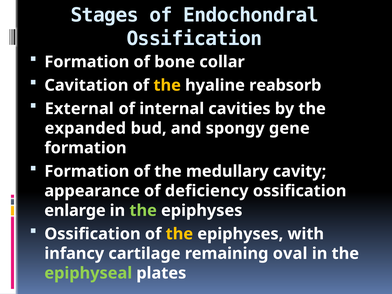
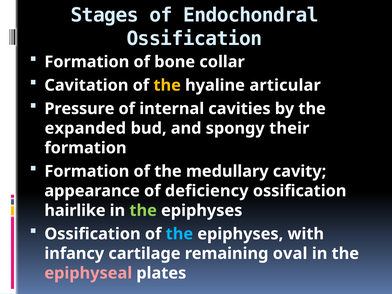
reabsorb: reabsorb -> articular (285, 85)
External: External -> Pressure (79, 109)
gene: gene -> their (289, 128)
enlarge: enlarge -> hairlike (75, 211)
the colour: yellow -> light blue (179, 234)
epiphyseal colour: light green -> pink (88, 273)
